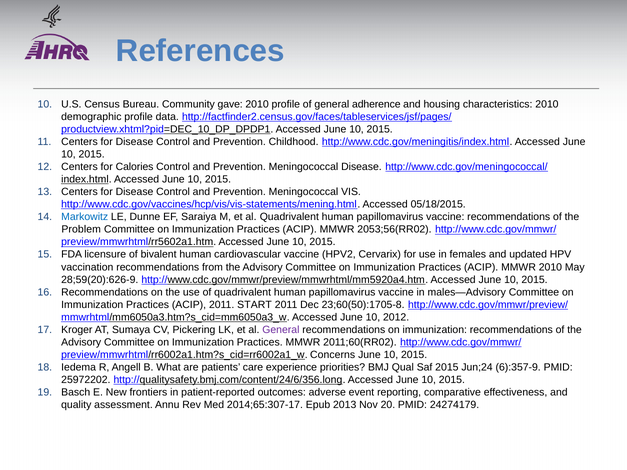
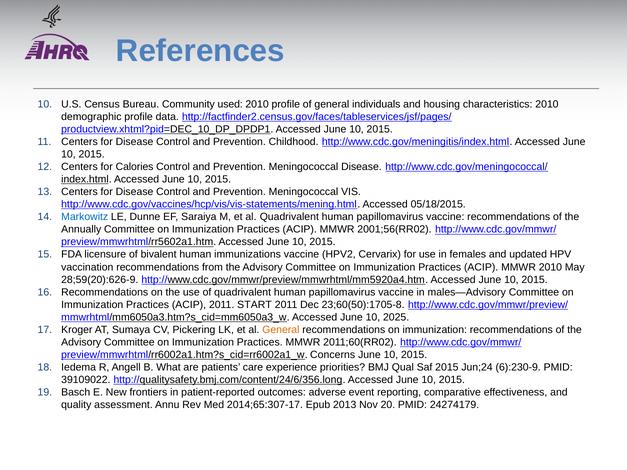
gave: gave -> used (230, 104)
adherence: adherence -> individuals (376, 104)
Problem: Problem -> Annually (81, 230)
2053;56(RR02: 2053;56(RR02 -> 2001;56(RR02 (394, 230)
cardiovascular: cardiovascular -> immunizations (248, 255)
2012: 2012 -> 2025 (396, 317)
General colour: purple -> orange (281, 330)
6):357-9: 6):357-9 -> 6):230-9 (518, 368)
25972202: 25972202 -> 39109022 (86, 380)
